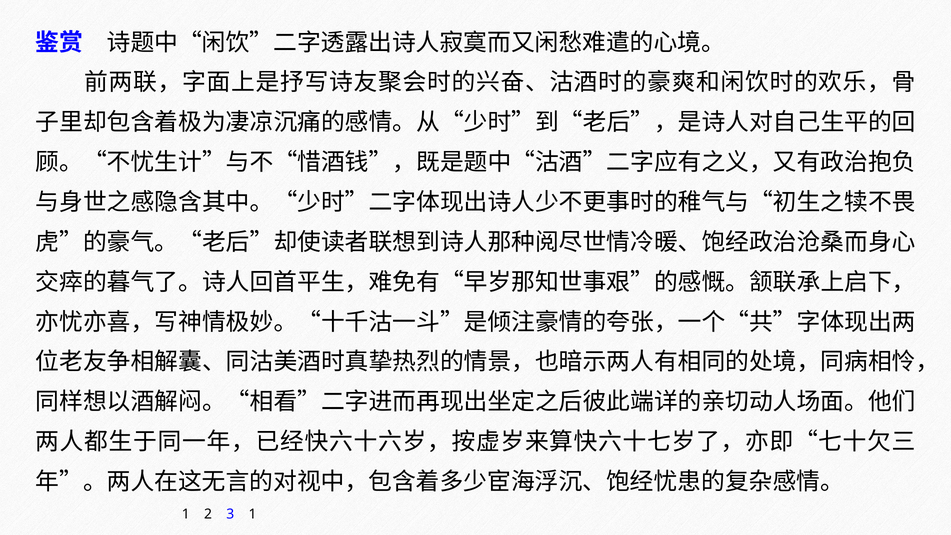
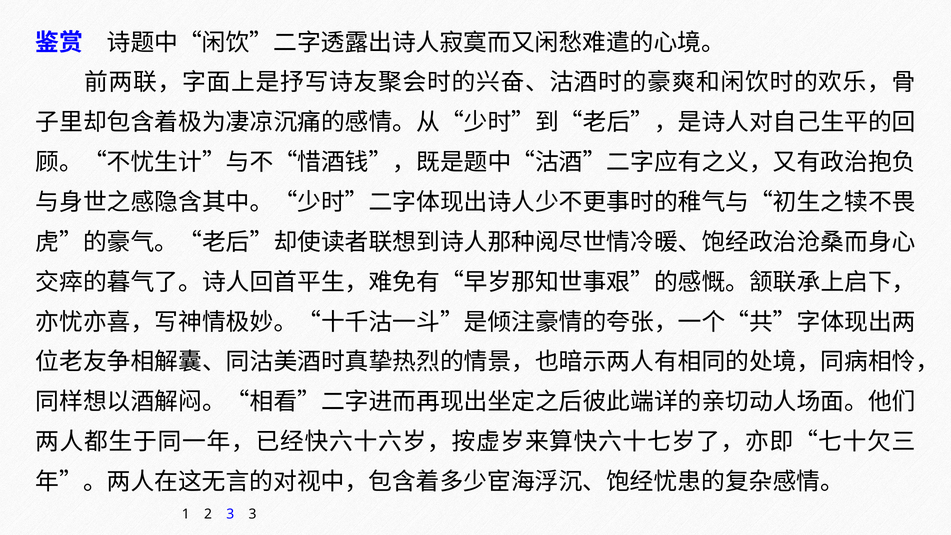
3 1: 1 -> 3 (253, 514)
